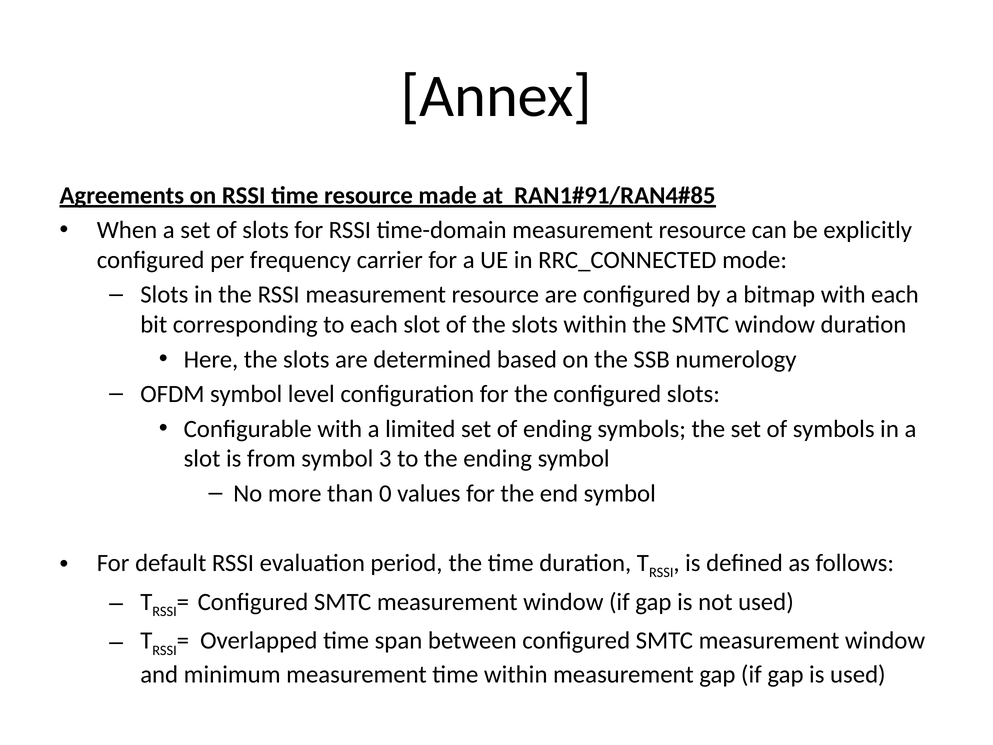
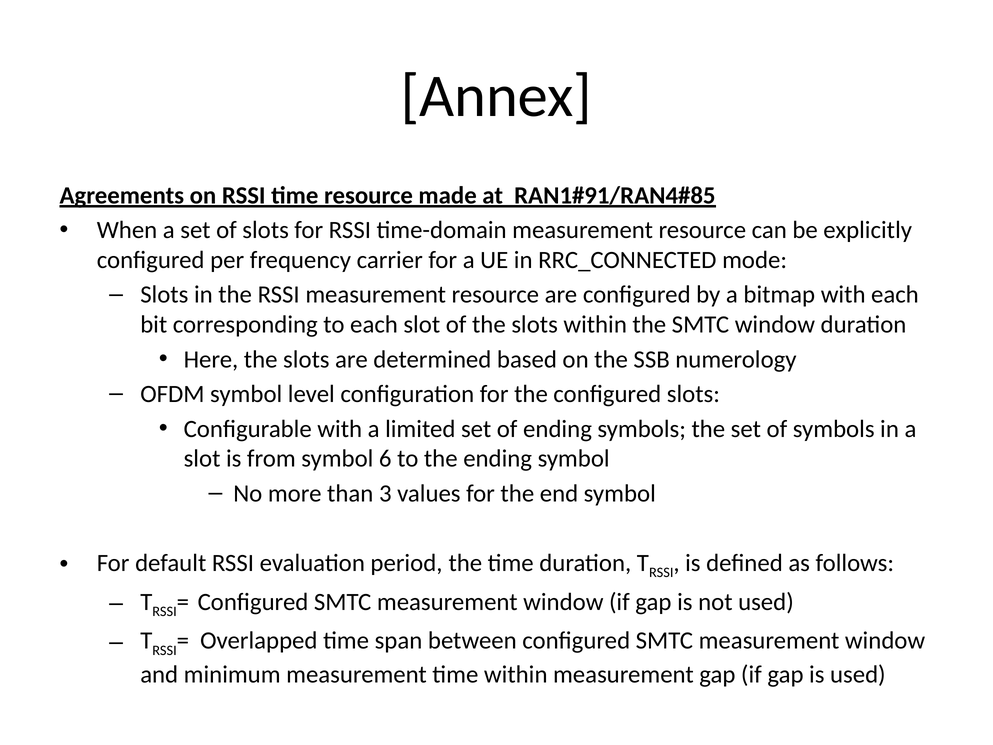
3: 3 -> 6 (385, 459)
0: 0 -> 3 (385, 493)
